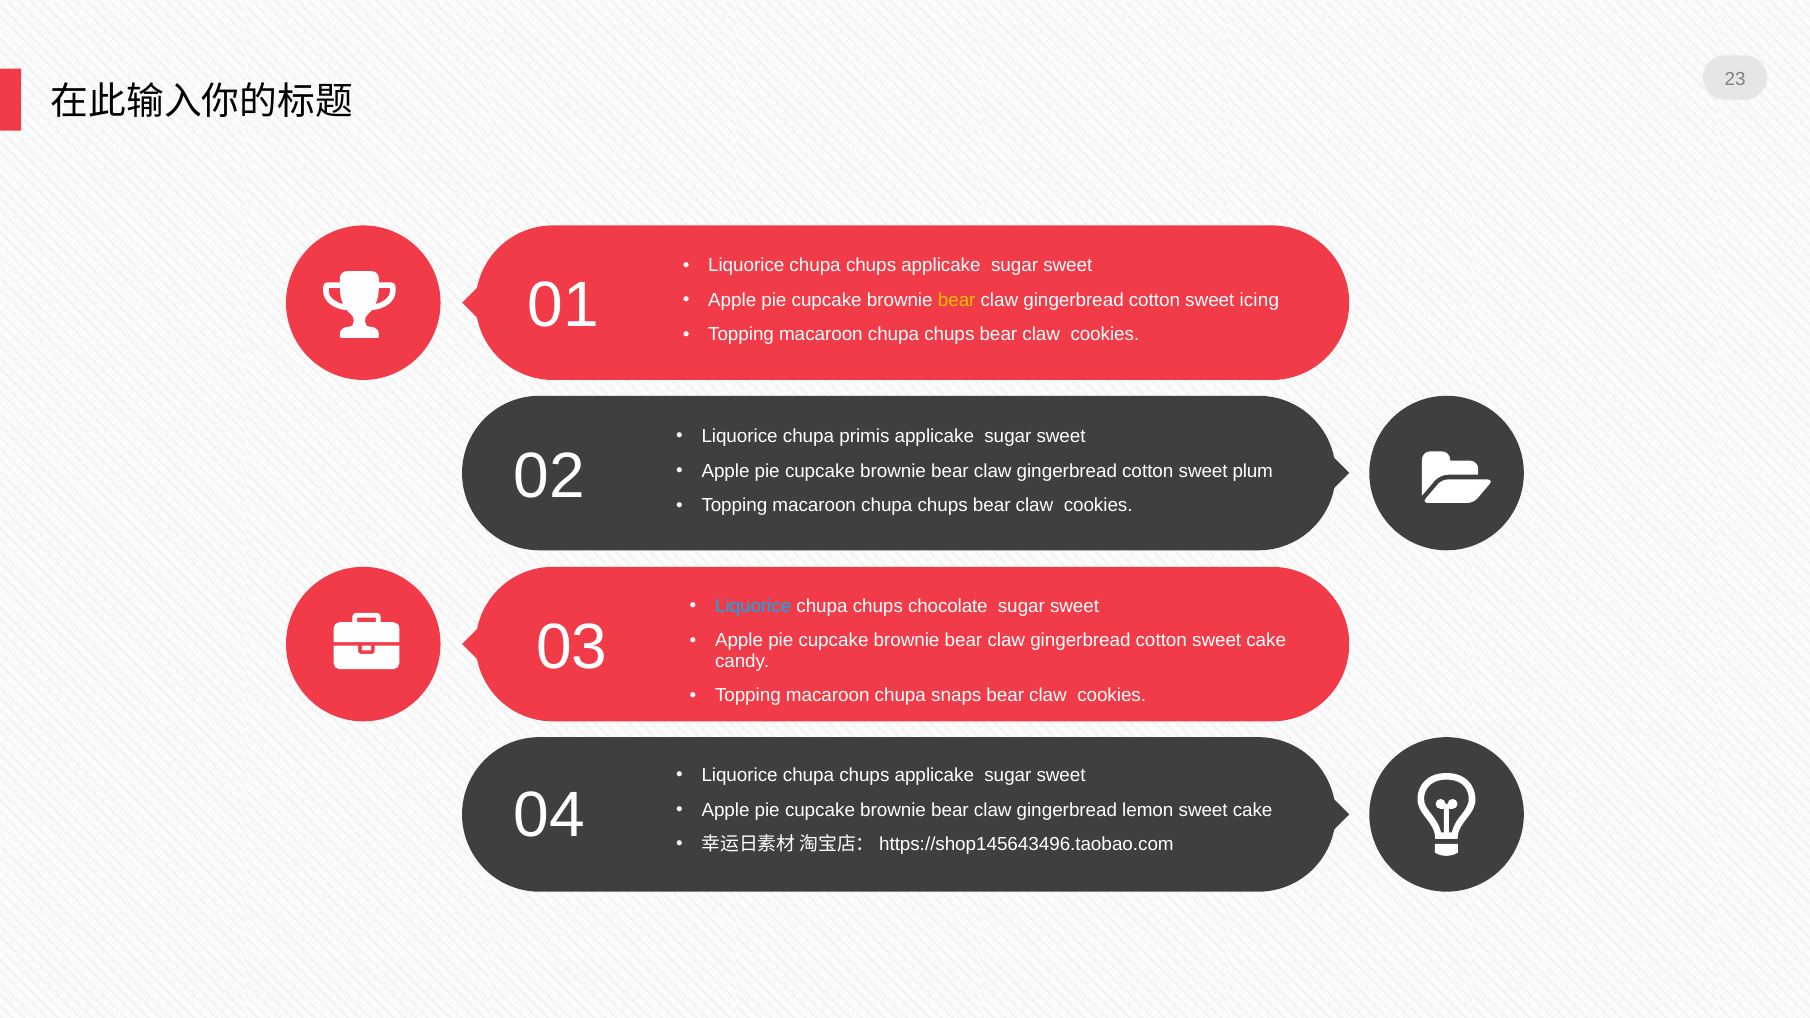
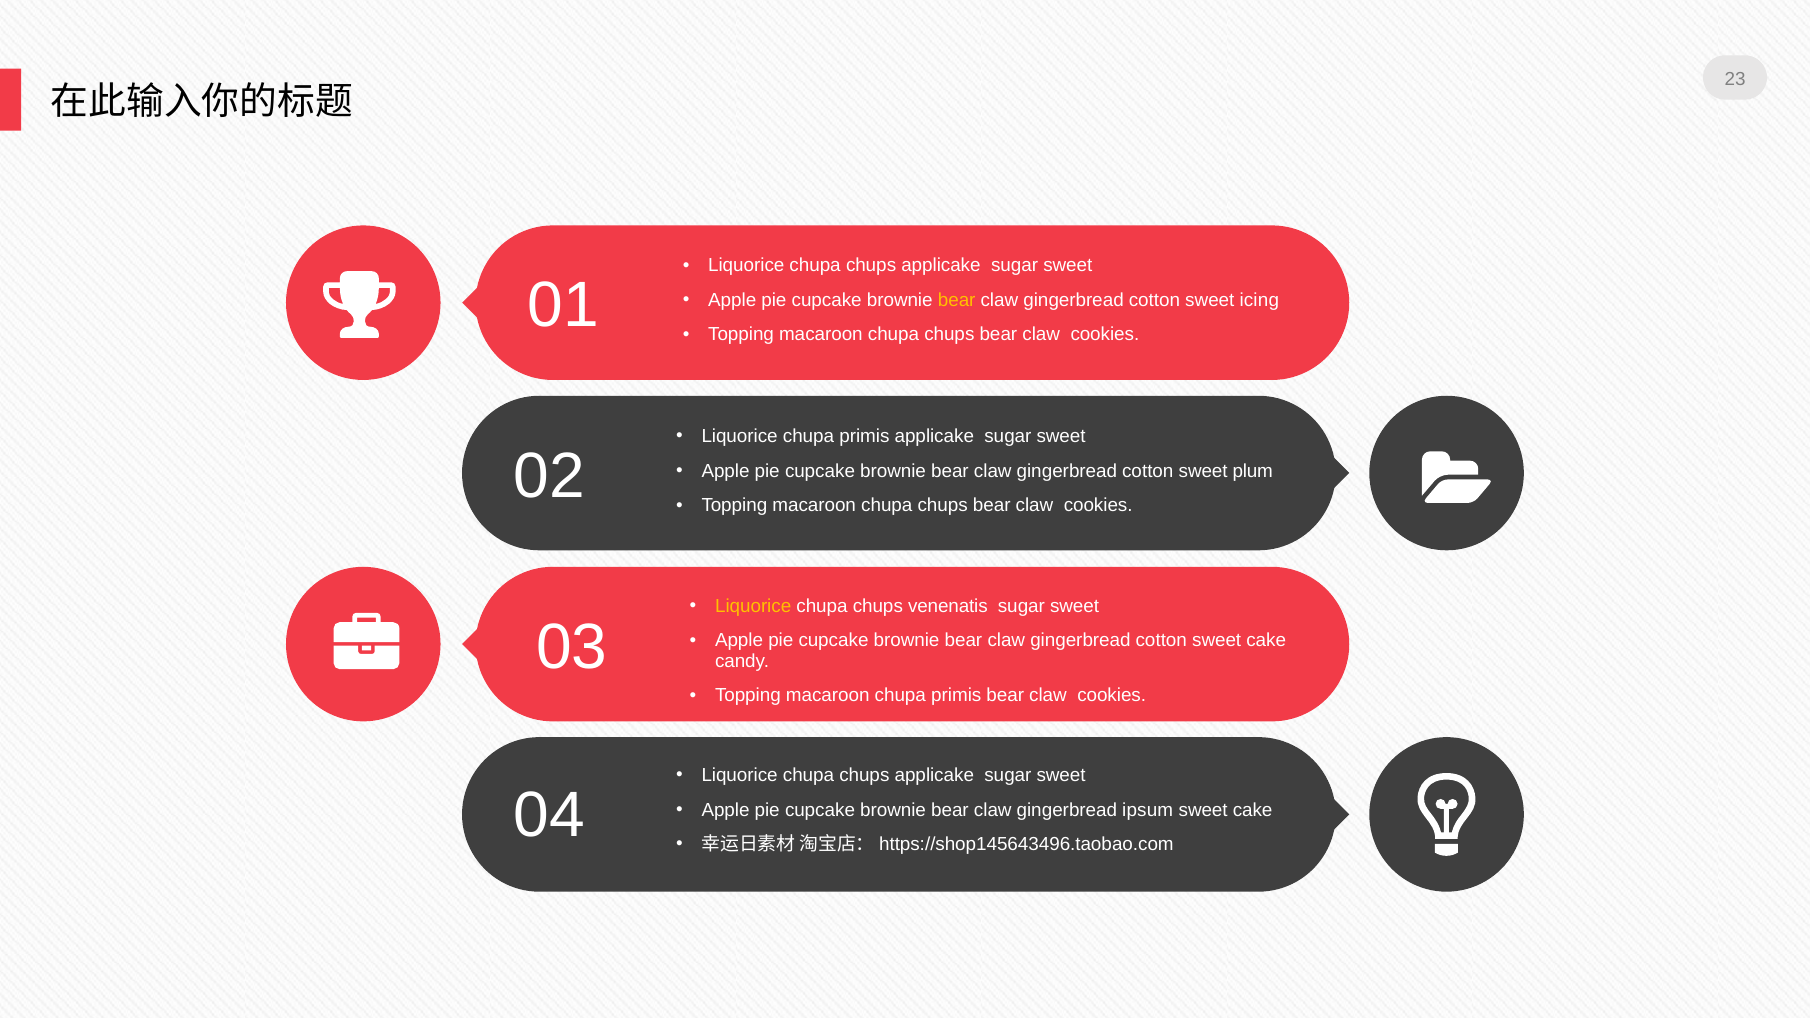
Liquorice colour: light blue -> yellow (753, 606)
chocolate: chocolate -> venenatis (948, 606)
macaroon chupa snaps: snaps -> primis (956, 696)
lemon: lemon -> ipsum (1148, 810)
